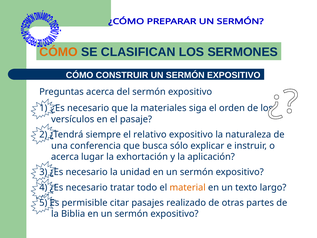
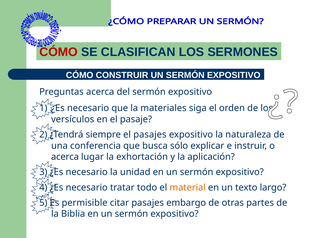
CÓMO colour: orange -> red (59, 52)
el relativo: relativo -> pasajes (150, 134)
realizado: realizado -> embargo (186, 203)
